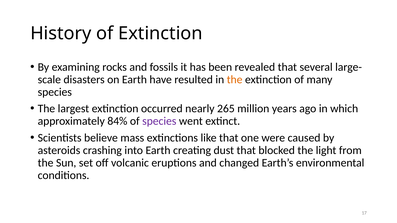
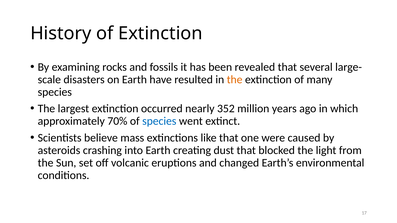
265: 265 -> 352 (226, 109)
84%: 84% -> 70% (117, 121)
species colour: purple -> blue (159, 121)
